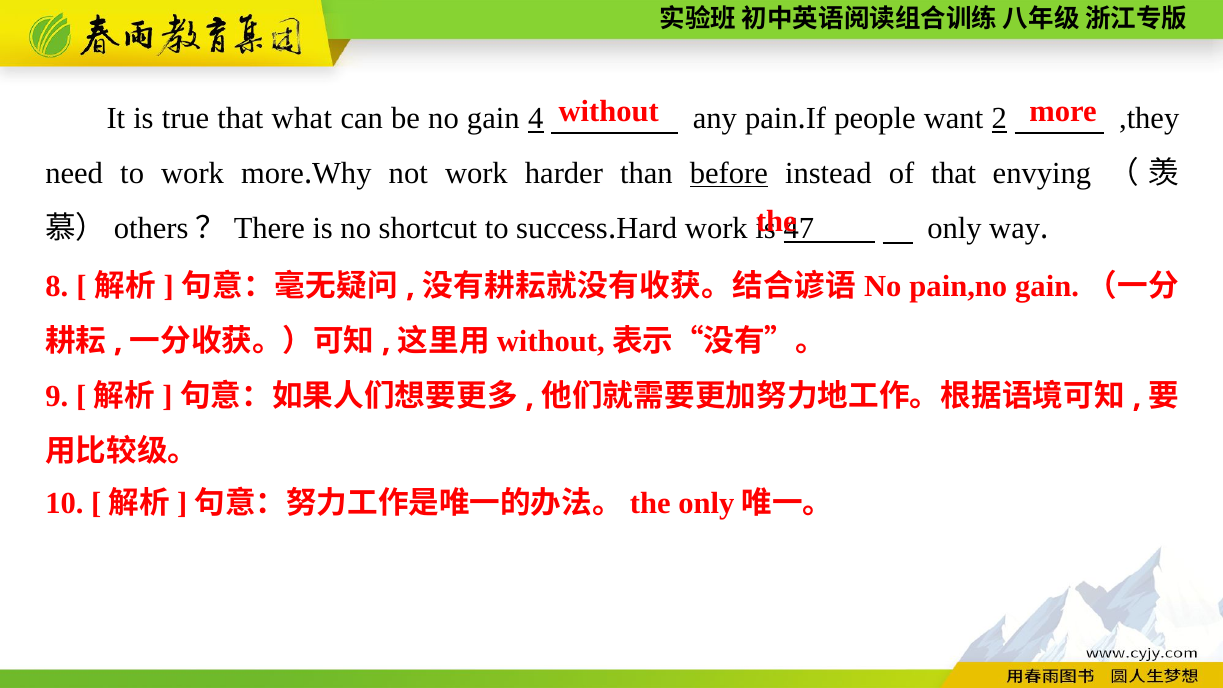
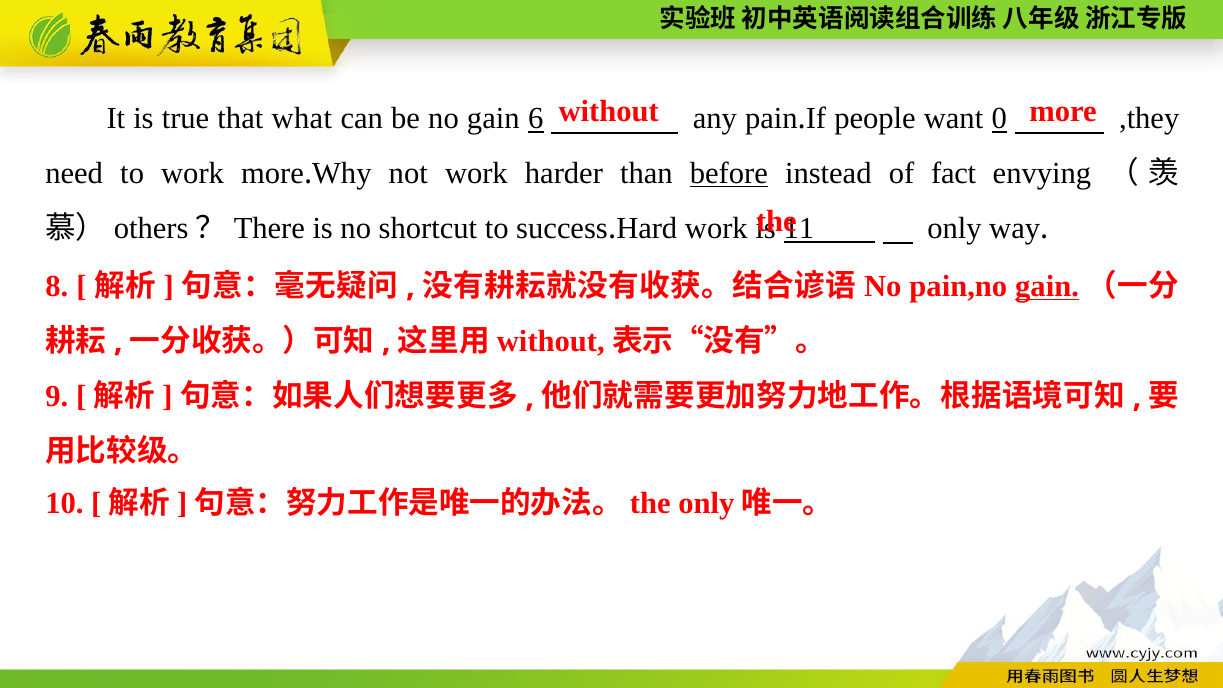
4: 4 -> 6 (536, 118)
2: 2 -> 0 (999, 118)
of that: that -> fact (954, 173)
47: 47 -> 11 (799, 228)
gain underline: none -> present (1047, 286)
